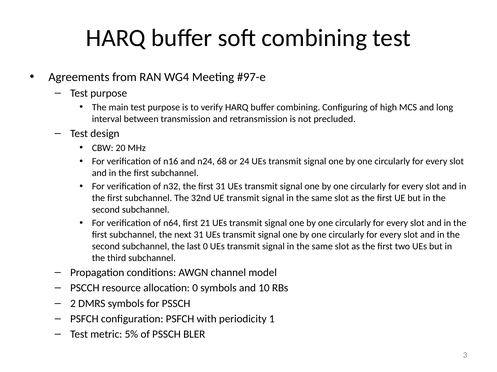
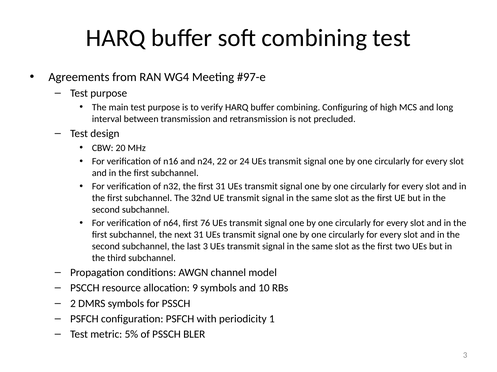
68: 68 -> 22 (222, 162)
21: 21 -> 76 (205, 224)
last 0: 0 -> 3 (205, 247)
allocation 0: 0 -> 9 (195, 289)
